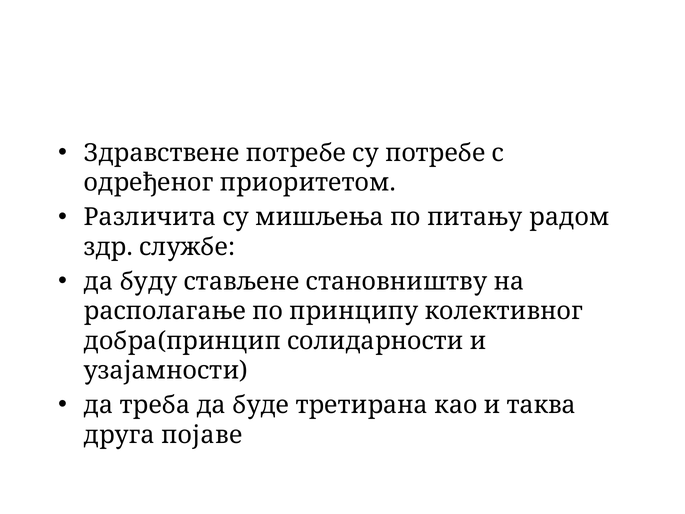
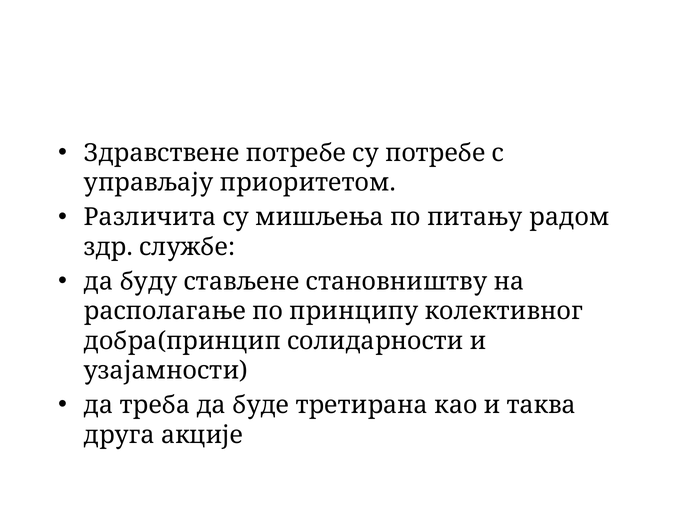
одређеног: одређеног -> управљају (149, 183)
појаве: појаве -> акције (202, 435)
